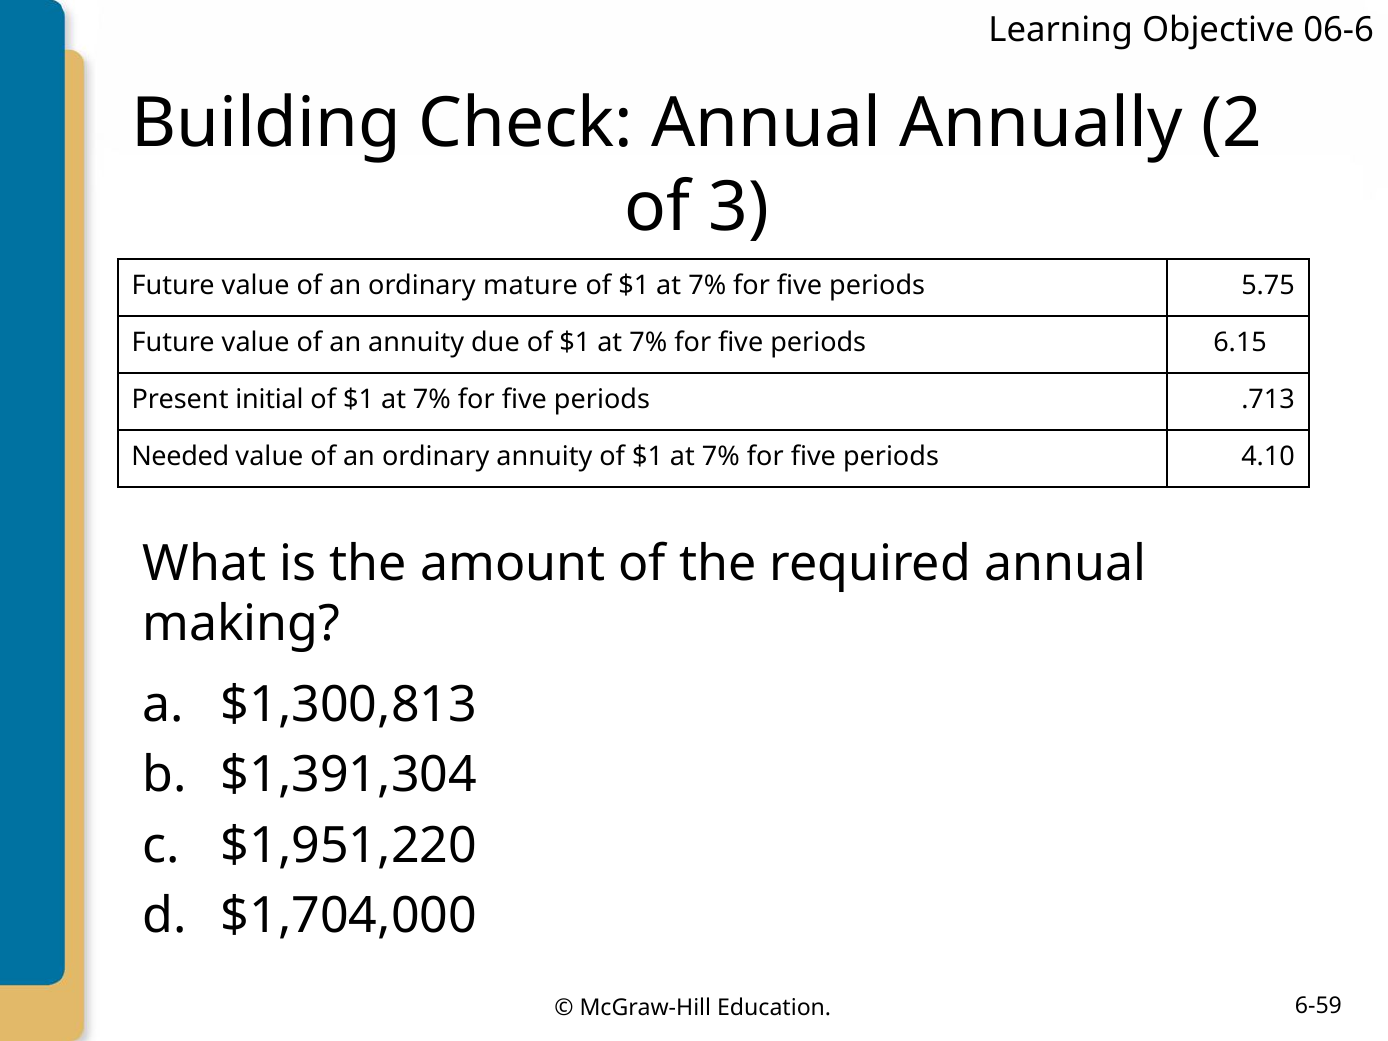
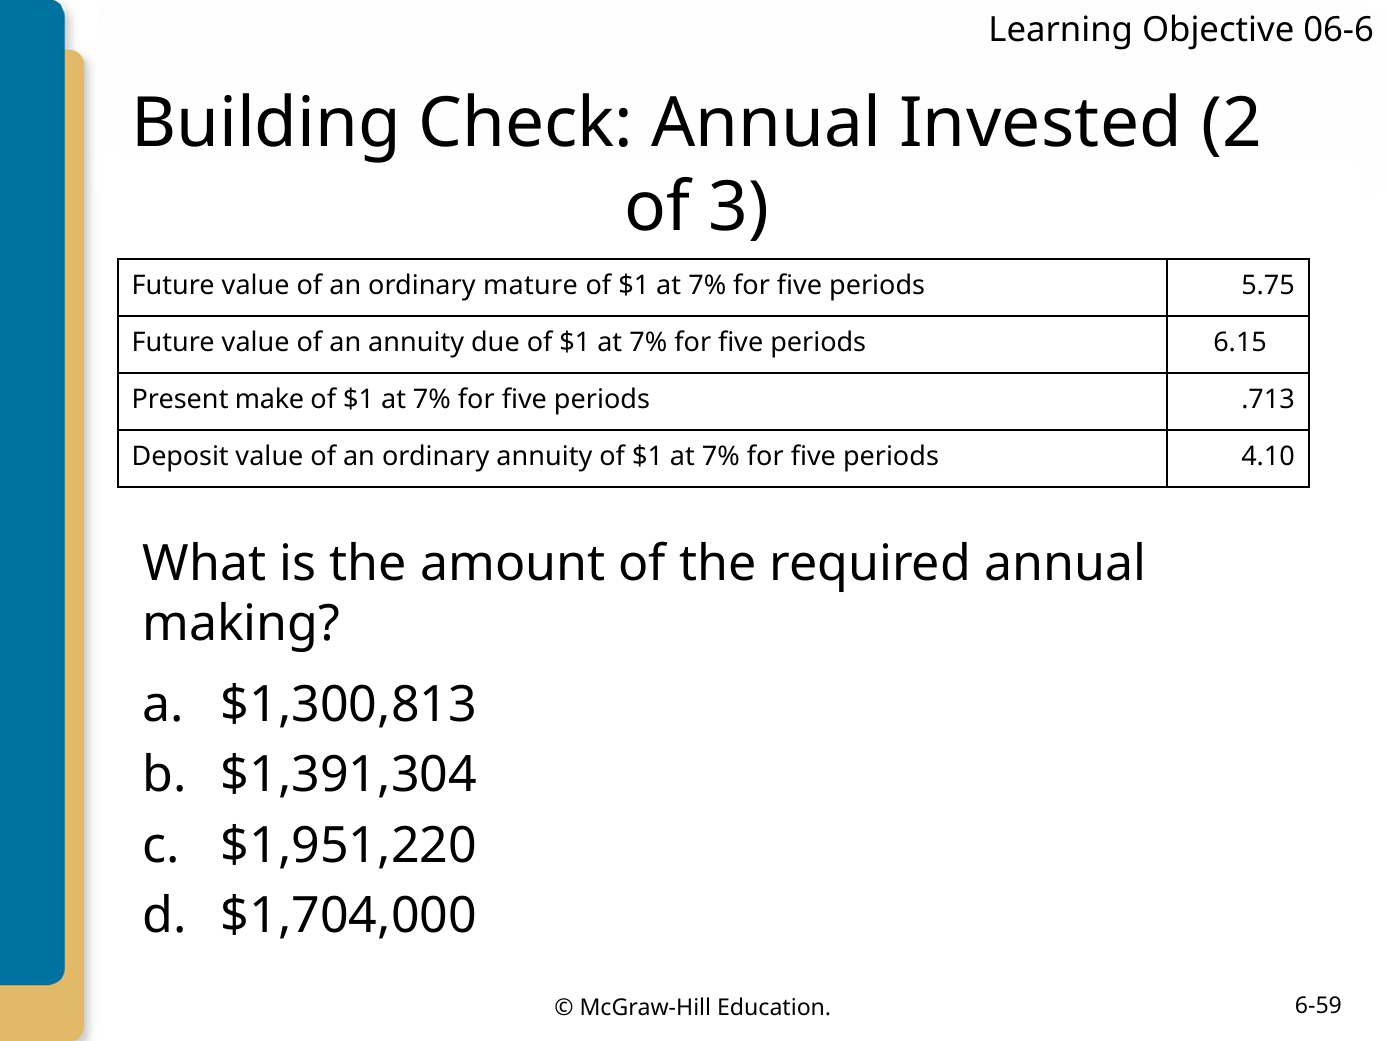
Annually: Annually -> Invested (1041, 124)
initial: initial -> make (270, 400)
Needed: Needed -> Deposit (180, 457)
